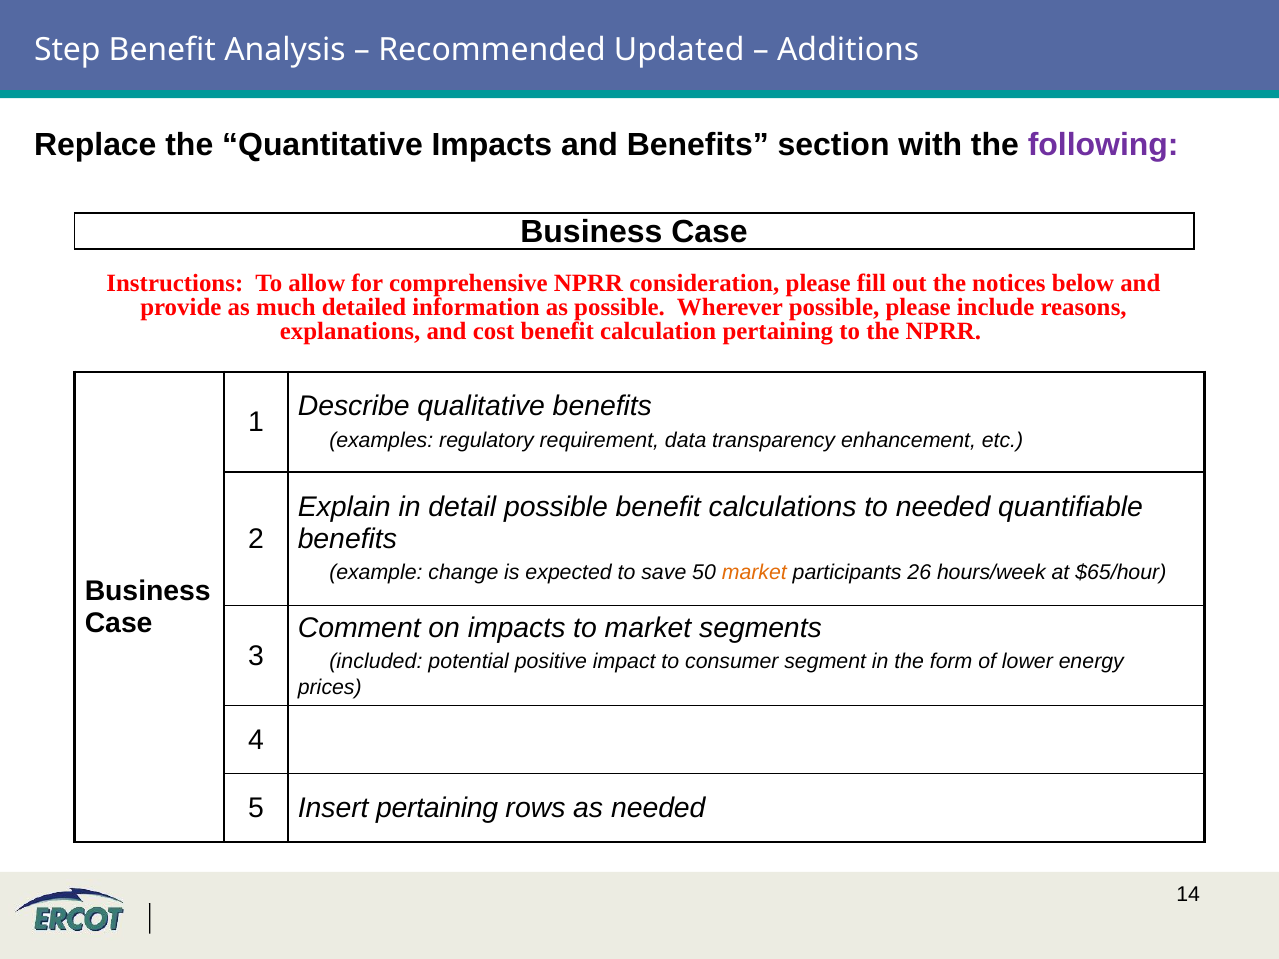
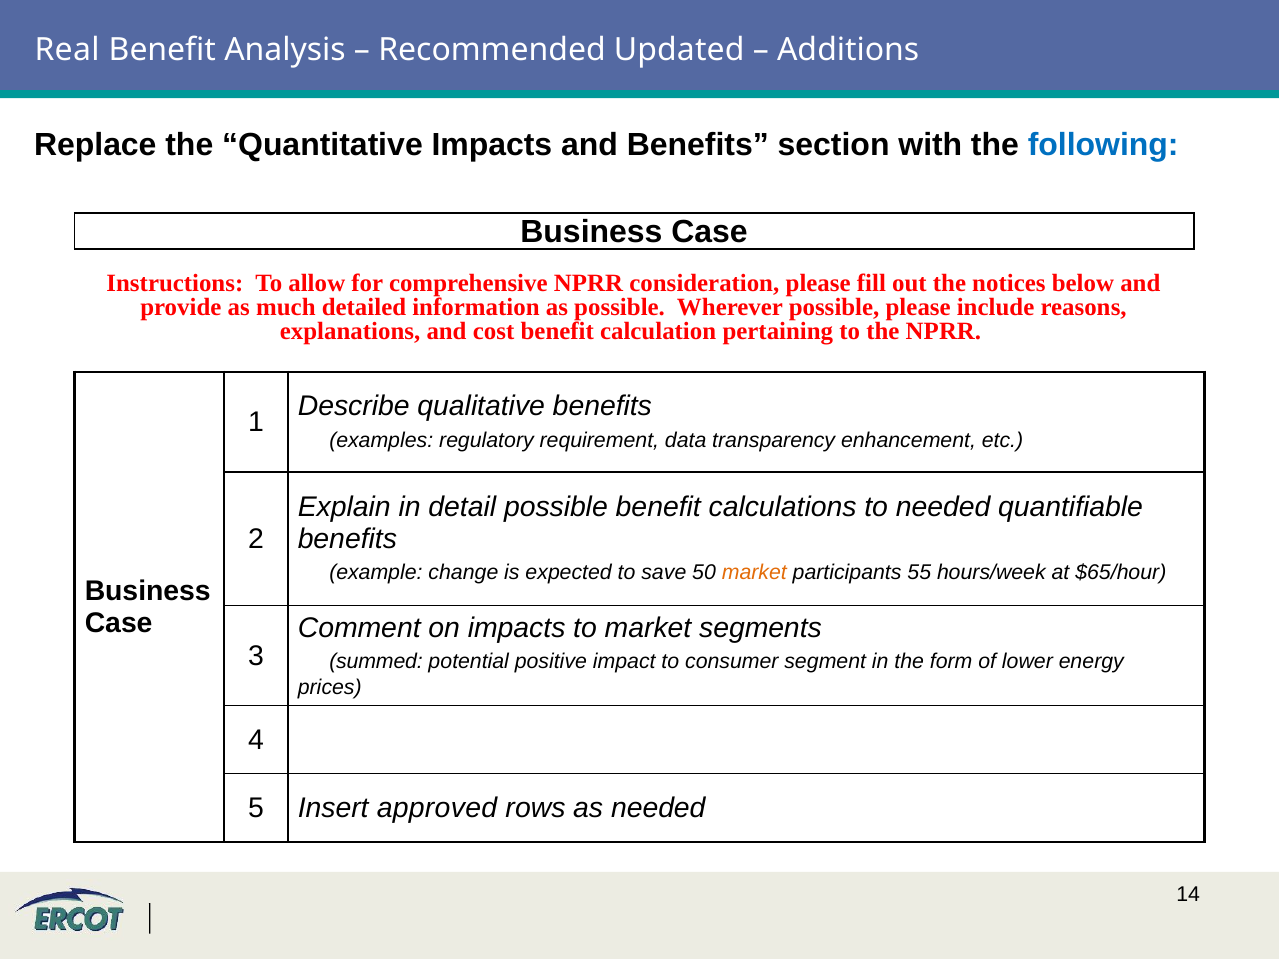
Step: Step -> Real (67, 50)
following colour: purple -> blue (1103, 145)
26: 26 -> 55 (919, 573)
included: included -> summed (376, 662)
Insert pertaining: pertaining -> approved (437, 808)
